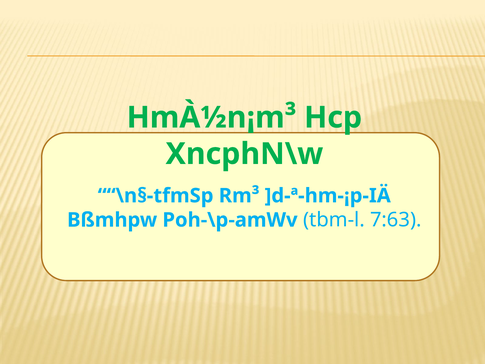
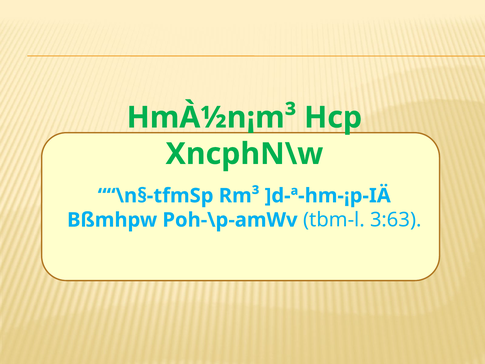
7:63: 7:63 -> 3:63 (396, 220)
